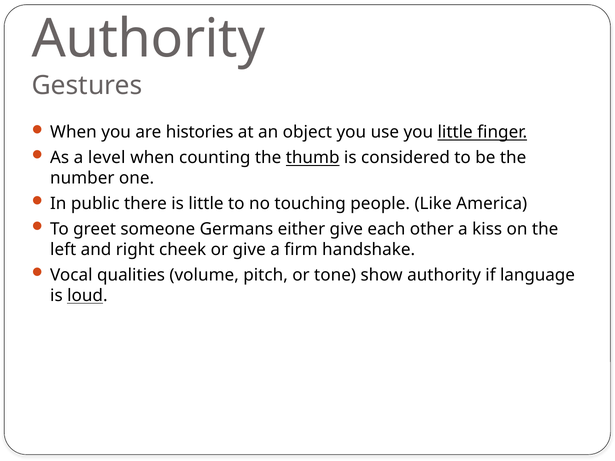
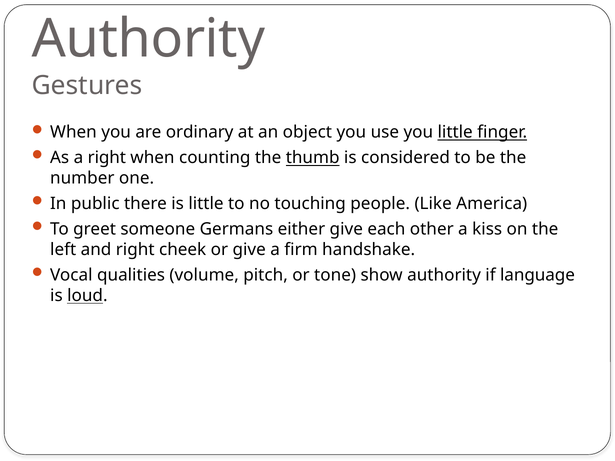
histories: histories -> ordinary (200, 132)
a level: level -> right (107, 158)
